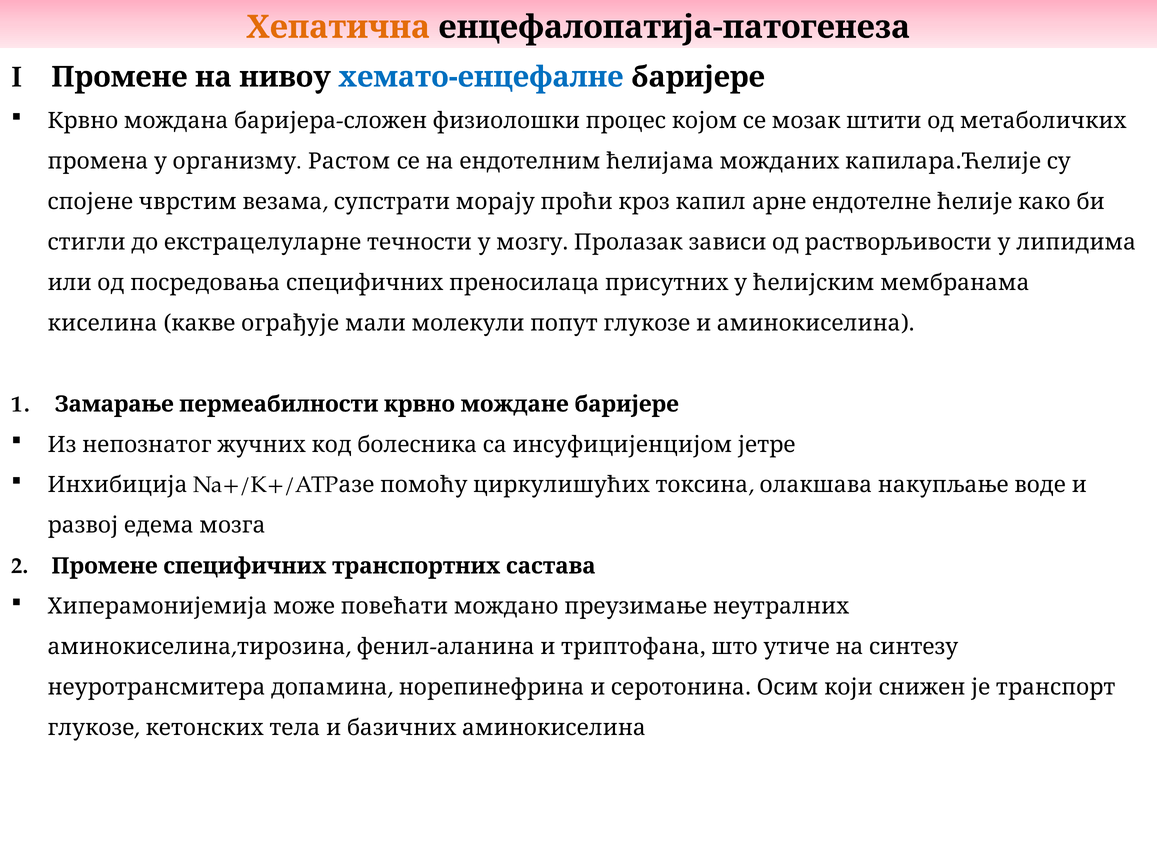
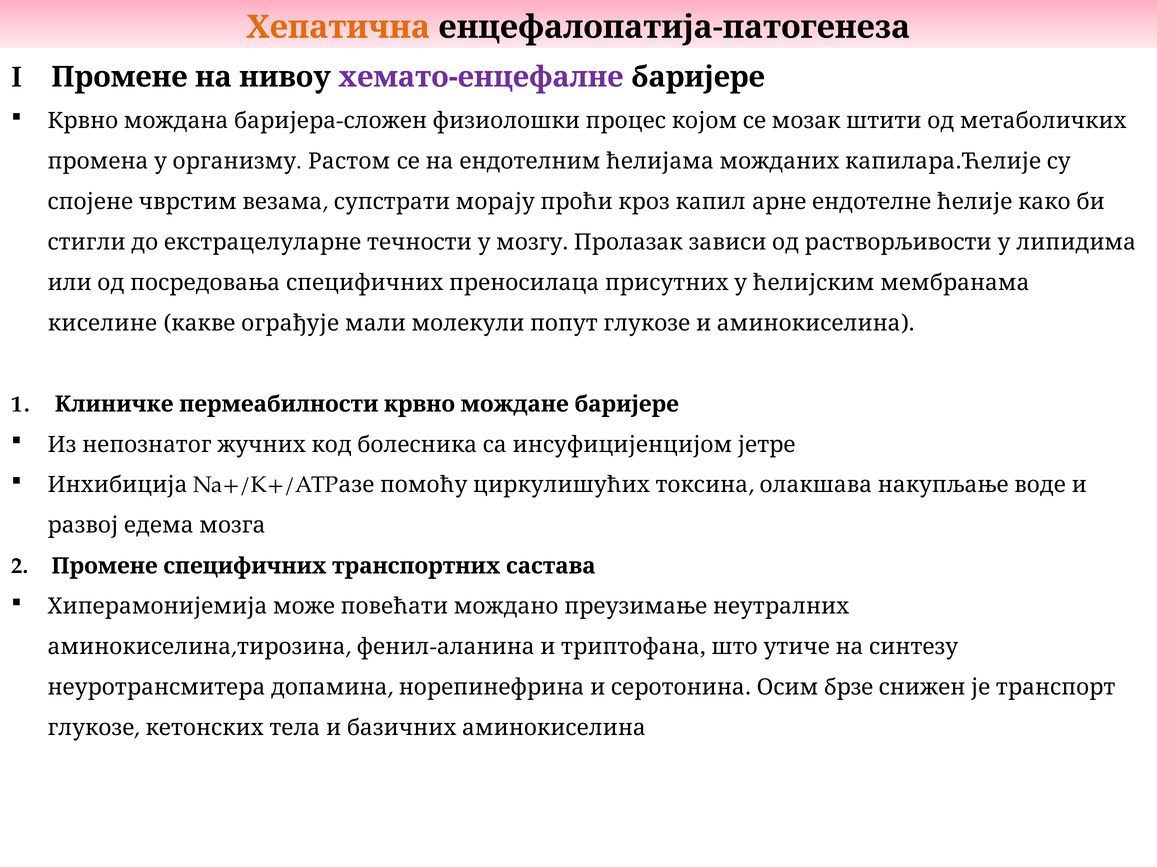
хемато-енцефалне colour: blue -> purple (481, 77)
киселина: киселина -> киселине (102, 324)
Замарање: Замарање -> Клиничке (114, 404)
који: који -> брзе (849, 688)
